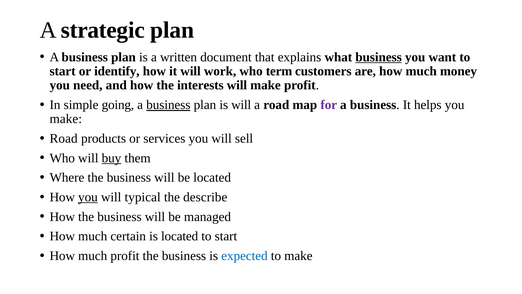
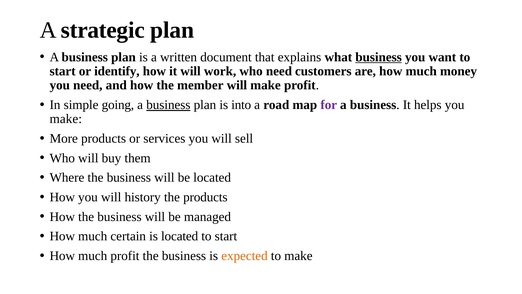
who term: term -> need (279, 71)
interests: interests -> member (200, 85)
is will: will -> into (241, 105)
Road: Road -> More (64, 138)
buy underline: present -> none (111, 158)
you underline: present -> none (88, 197)
typical: typical -> history (143, 197)
the describe: describe -> products (205, 197)
expected colour: blue -> orange (244, 255)
